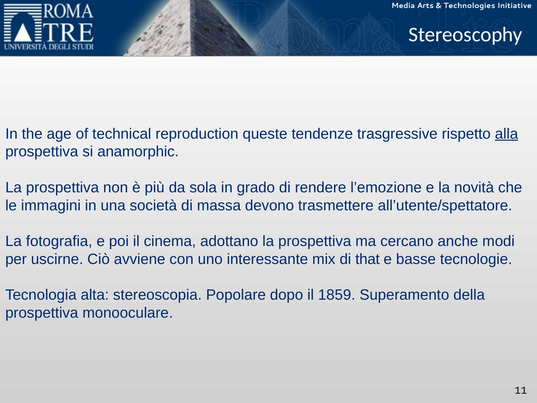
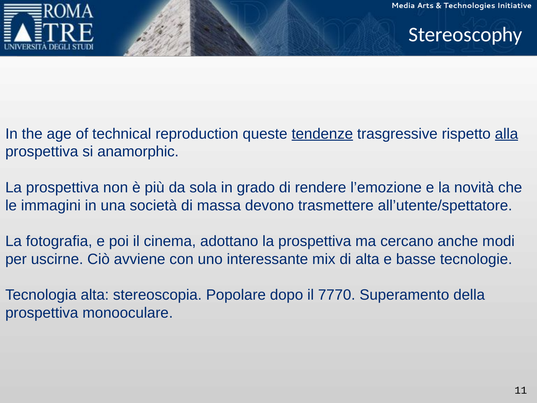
tendenze underline: none -> present (322, 134)
di that: that -> alta (367, 259)
1859: 1859 -> 7770 (337, 295)
